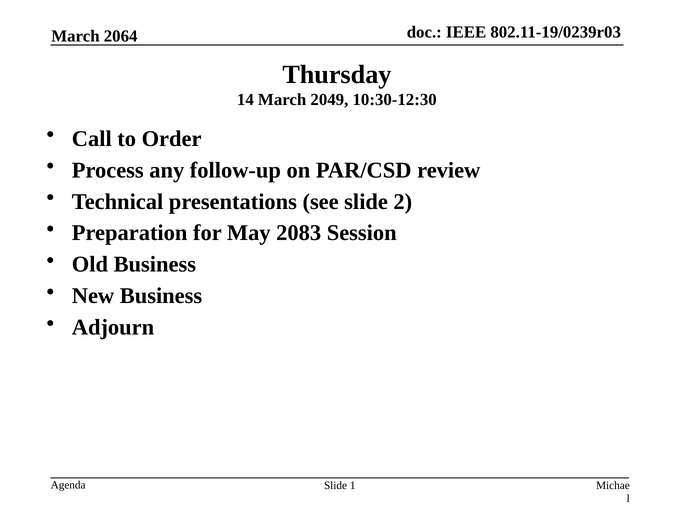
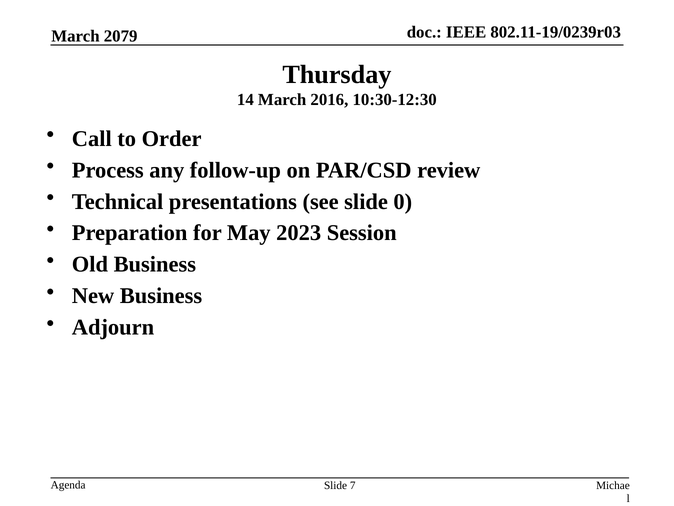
2064: 2064 -> 2079 (121, 36)
2049: 2049 -> 2016 (329, 100)
2: 2 -> 0 (403, 201)
2083: 2083 -> 2023 (299, 233)
1: 1 -> 7 (353, 485)
